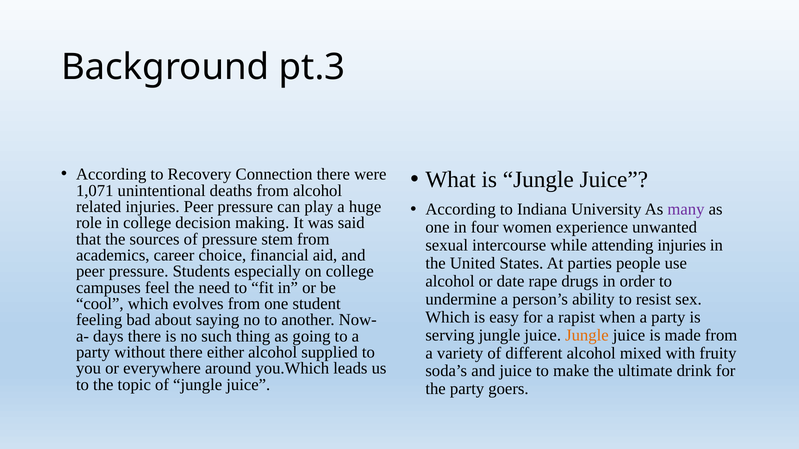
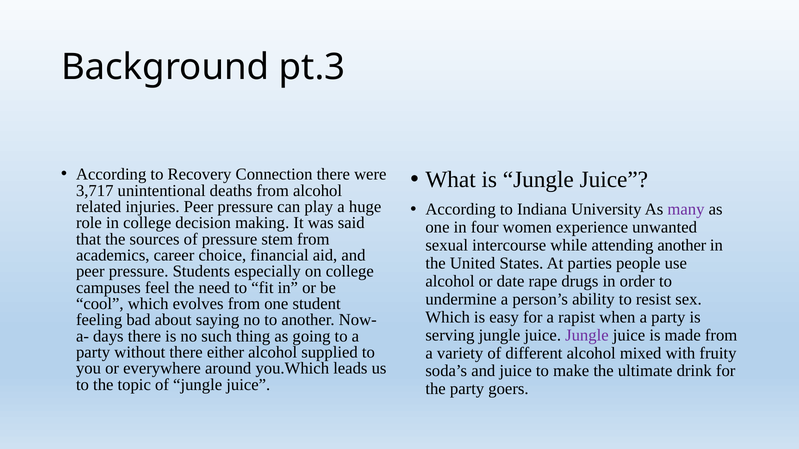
1,071: 1,071 -> 3,717 (95, 191)
attending injuries: injuries -> another (682, 246)
Jungle colour: orange -> purple (587, 335)
